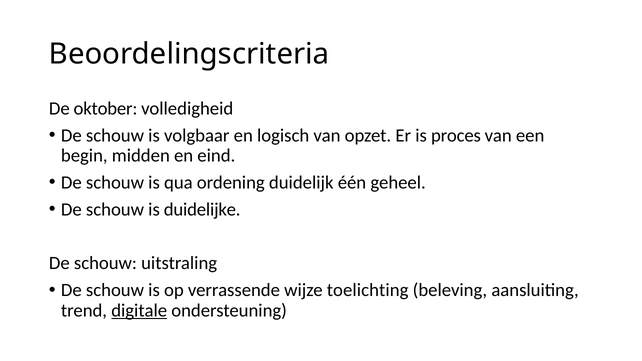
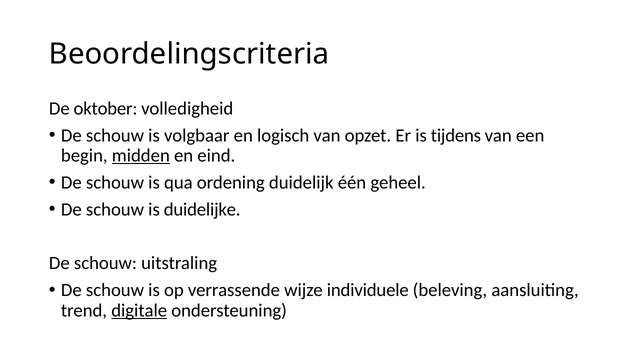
proces: proces -> tijdens (456, 135)
midden underline: none -> present (141, 156)
toelichting: toelichting -> individuele (368, 290)
